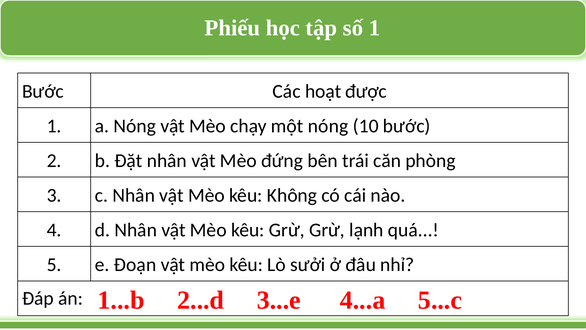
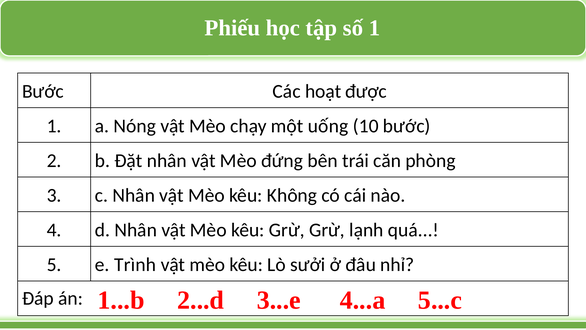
một nóng: nóng -> uống (328, 126)
Đoạn: Đoạn -> Trình (135, 264)
